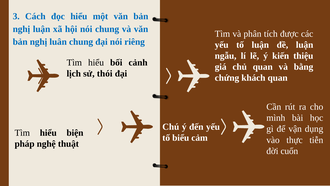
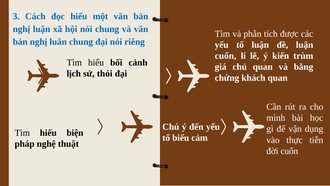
ngẫu: ngẫu -> cuốn (226, 56)
thiệu: thiệu -> trùm (303, 56)
